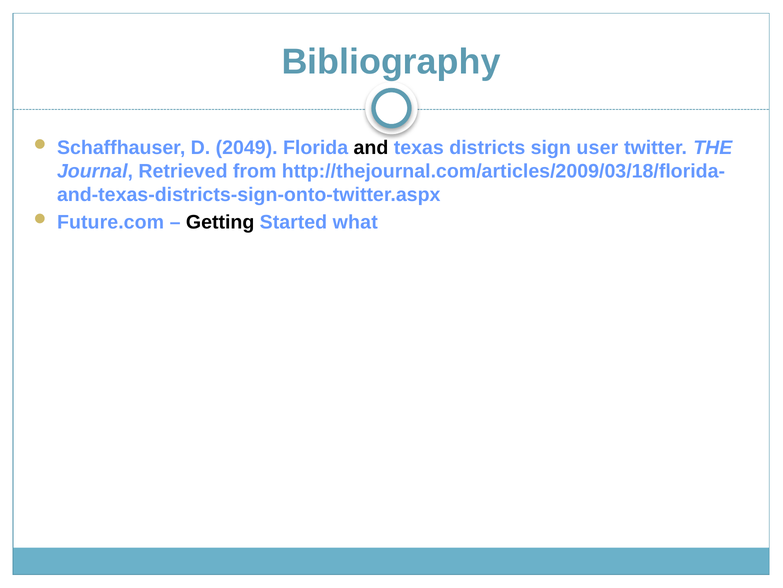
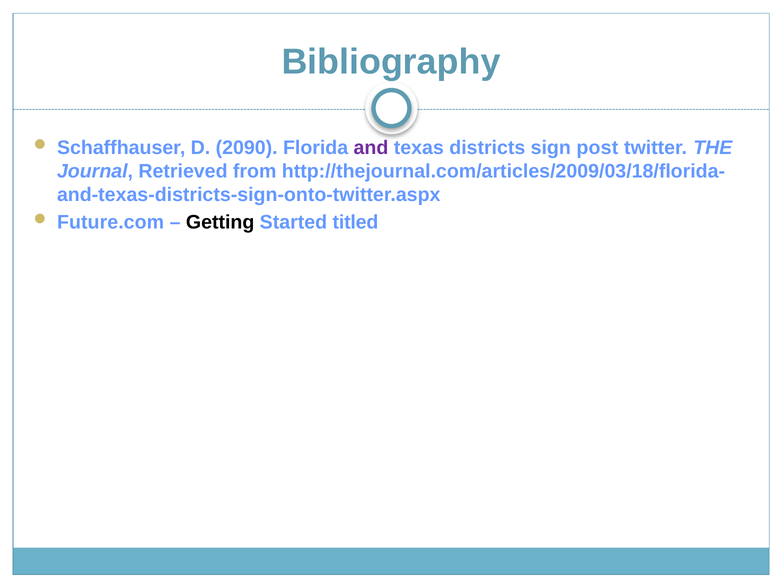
2049: 2049 -> 2090 (247, 148)
and colour: black -> purple (371, 148)
user: user -> post (597, 148)
what: what -> titled (355, 222)
